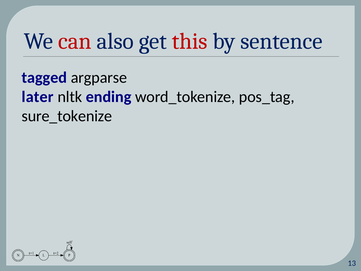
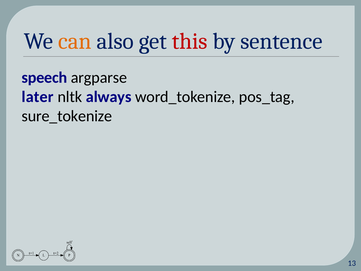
can colour: red -> orange (75, 41)
tagged: tagged -> speech (44, 78)
ending: ending -> always (109, 97)
